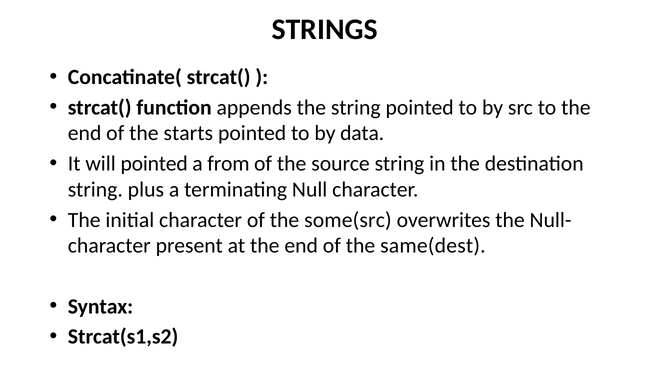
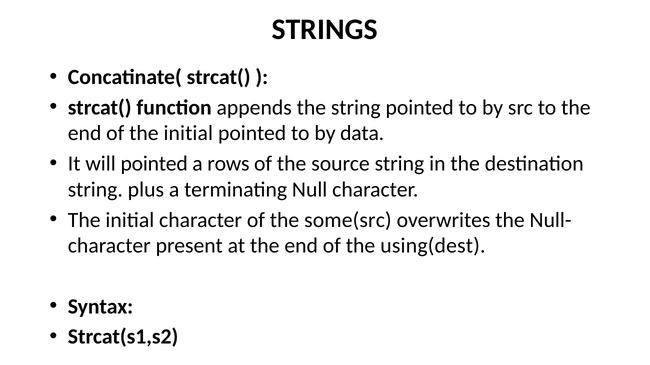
of the starts: starts -> initial (188, 134)
from: from -> rows (228, 164)
same(dest: same(dest -> using(dest (433, 246)
